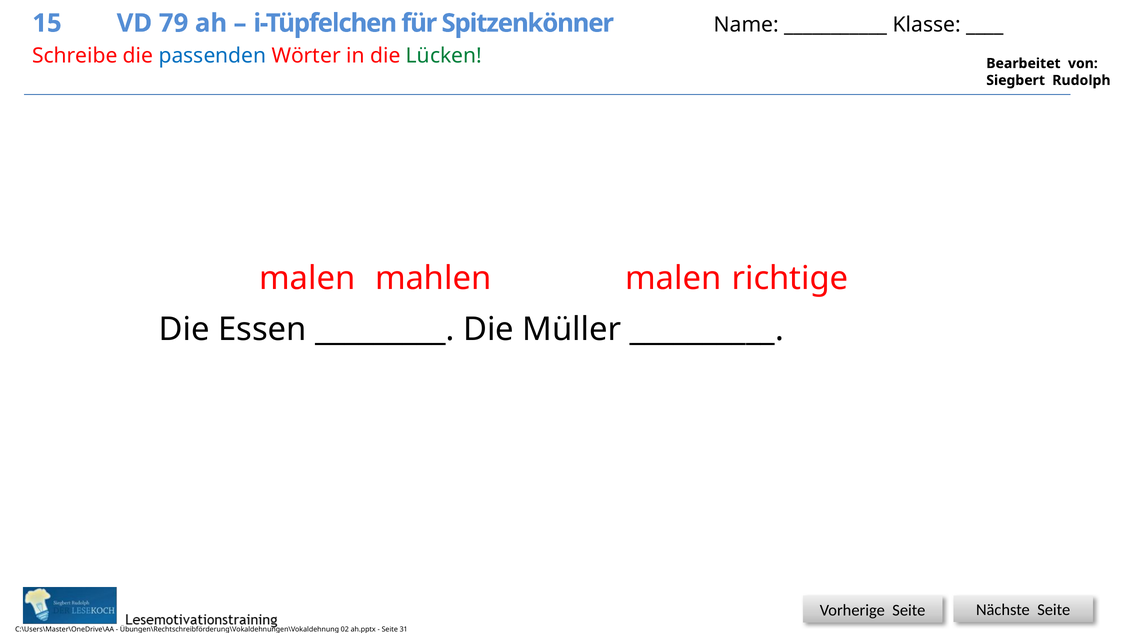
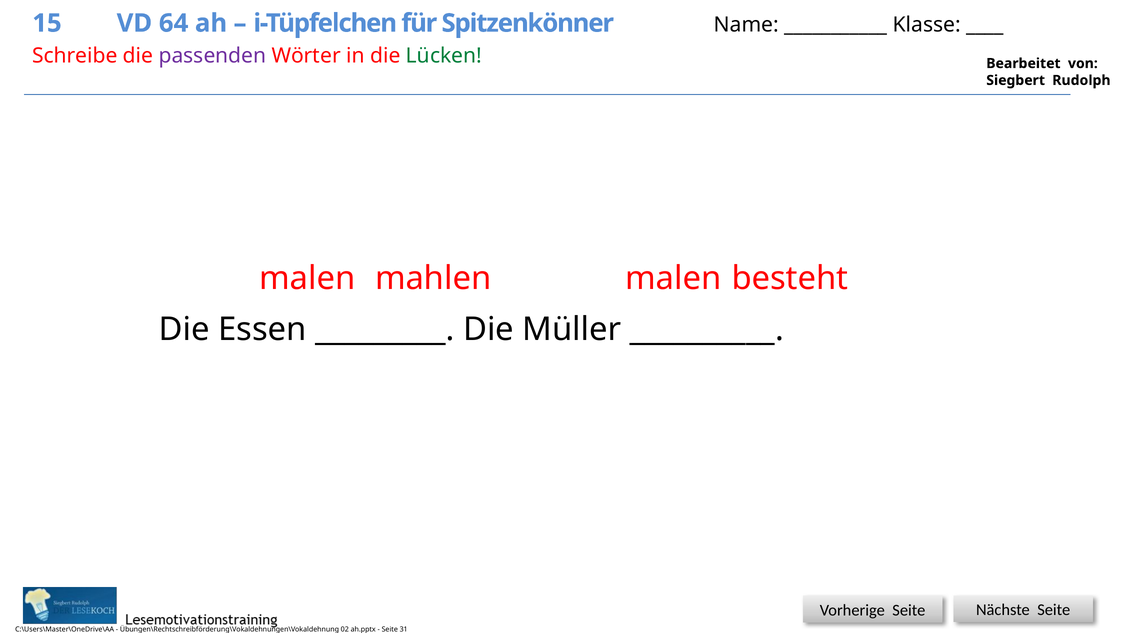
79: 79 -> 64 (174, 23)
passenden colour: blue -> purple (212, 56)
richtige: richtige -> besteht (790, 278)
